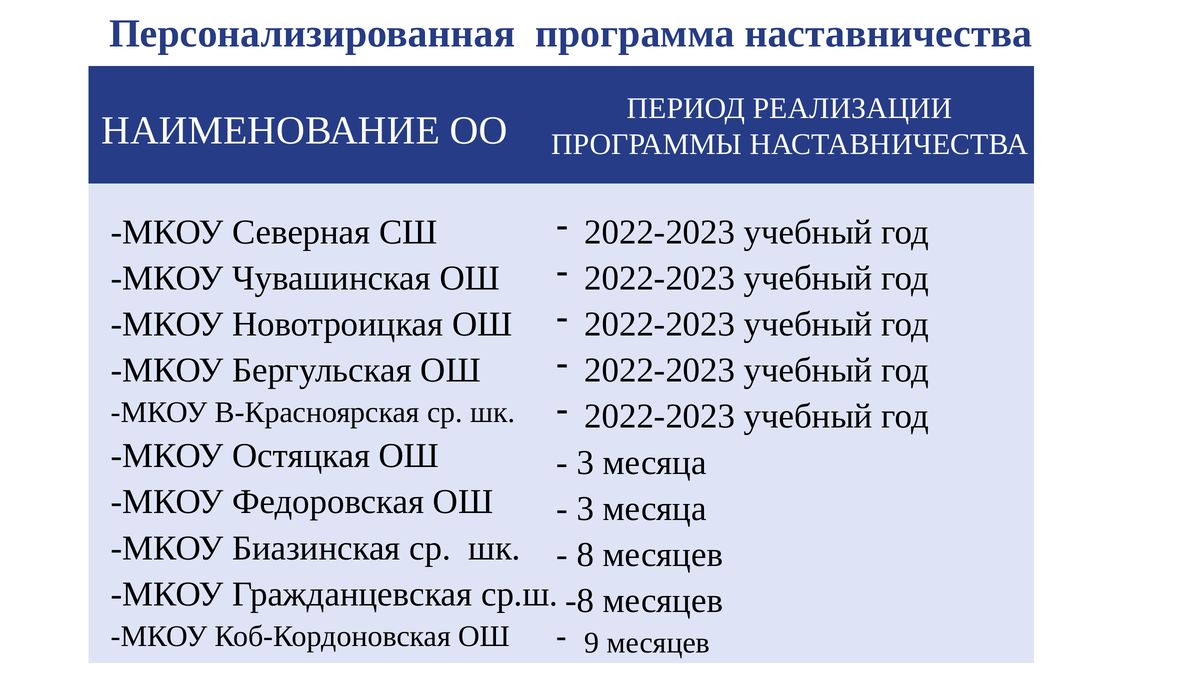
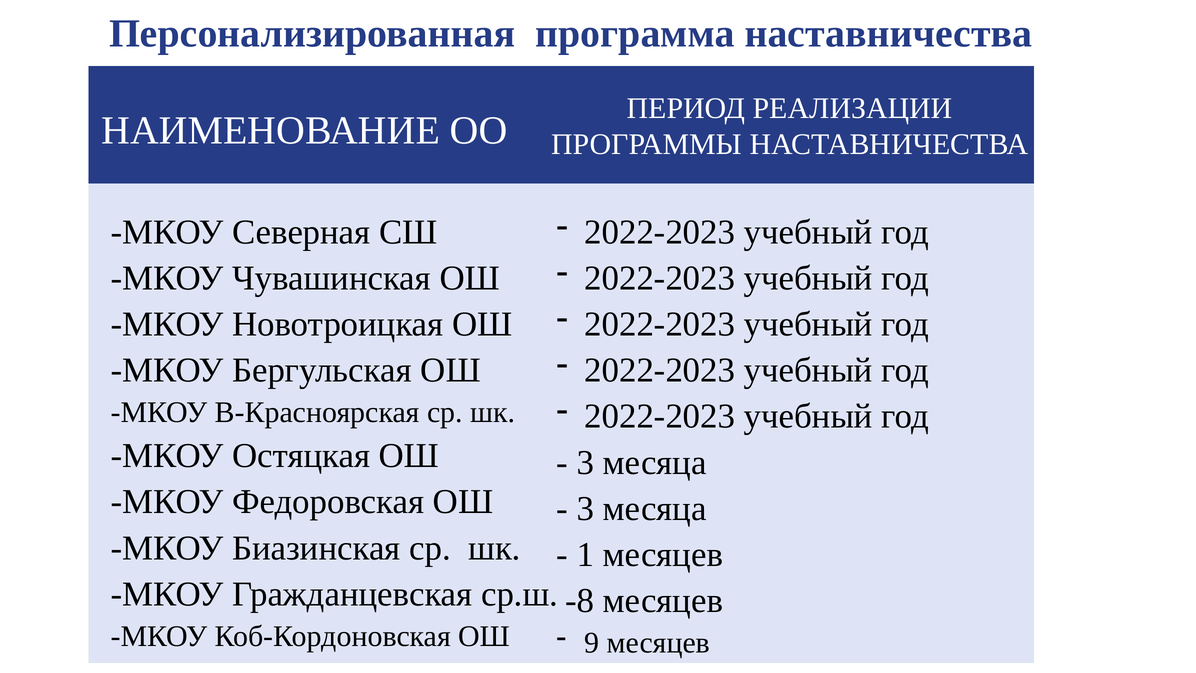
8: 8 -> 1 (585, 554)
